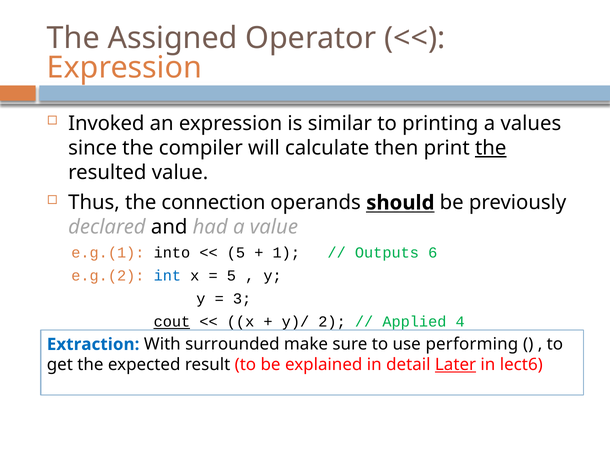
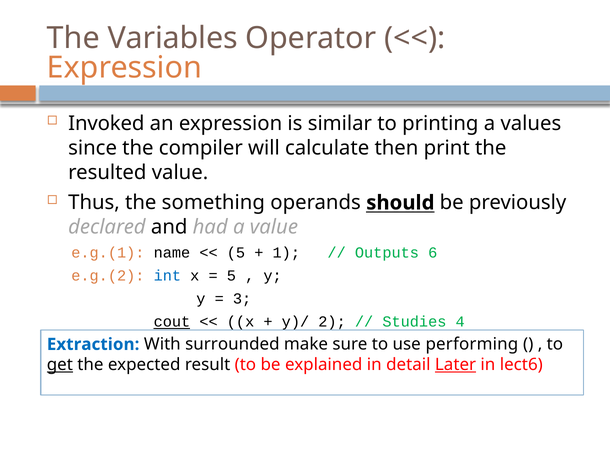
Assigned: Assigned -> Variables (173, 38)
the underline: present -> none (491, 148)
connection: connection -> something (213, 203)
into: into -> name (172, 253)
Applied: Applied -> Studies (414, 321)
get underline: none -> present (60, 364)
